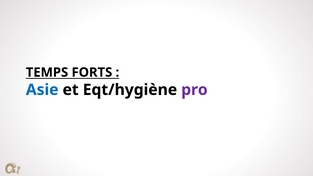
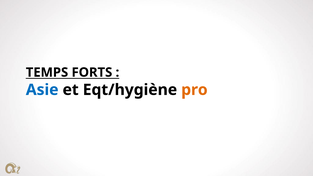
pro colour: purple -> orange (194, 90)
